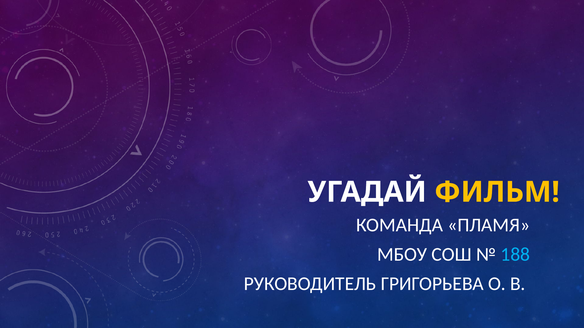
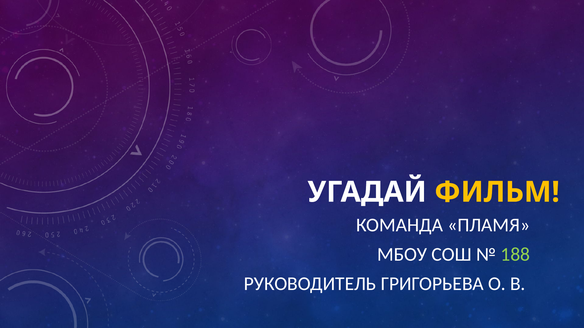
188 colour: light blue -> light green (515, 255)
